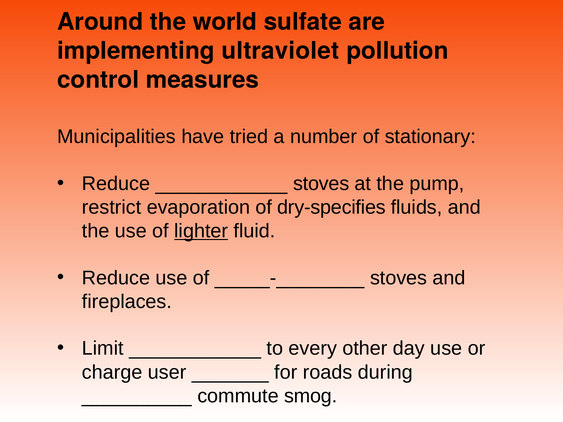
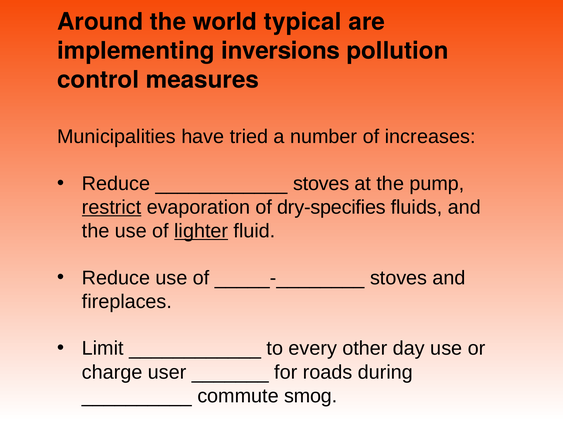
sulfate: sulfate -> typical (303, 22)
ultraviolet: ultraviolet -> inversions (281, 51)
stationary: stationary -> increases (430, 137)
restrict underline: none -> present (112, 207)
